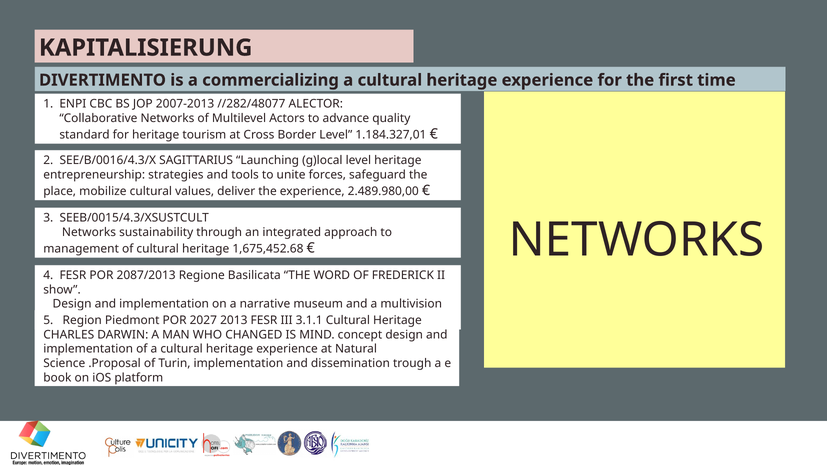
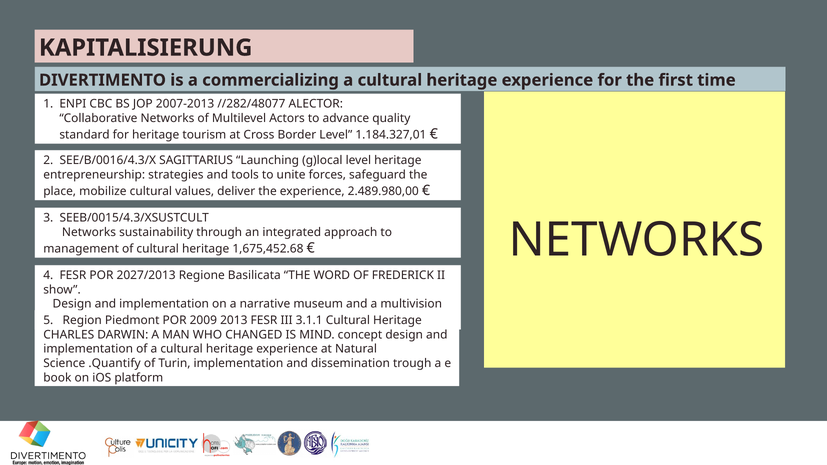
2087/2013: 2087/2013 -> 2027/2013 (146, 275)
2027: 2027 -> 2009 (203, 320)
.Proposal: .Proposal -> .Quantify (115, 363)
